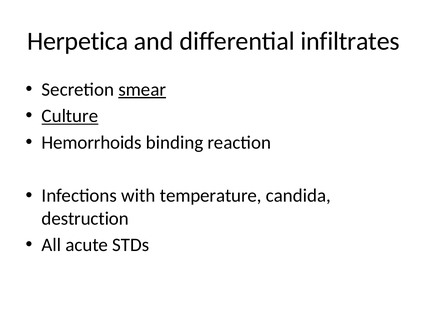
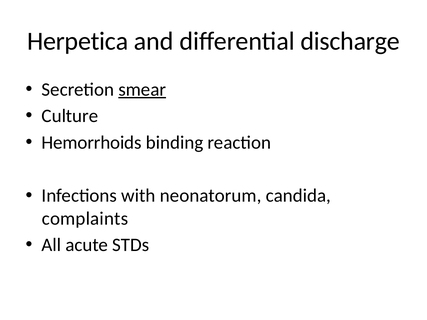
infiltrates: infiltrates -> discharge (350, 41)
Culture underline: present -> none (70, 116)
temperature: temperature -> neonatorum (211, 196)
destruction: destruction -> complaints (85, 219)
